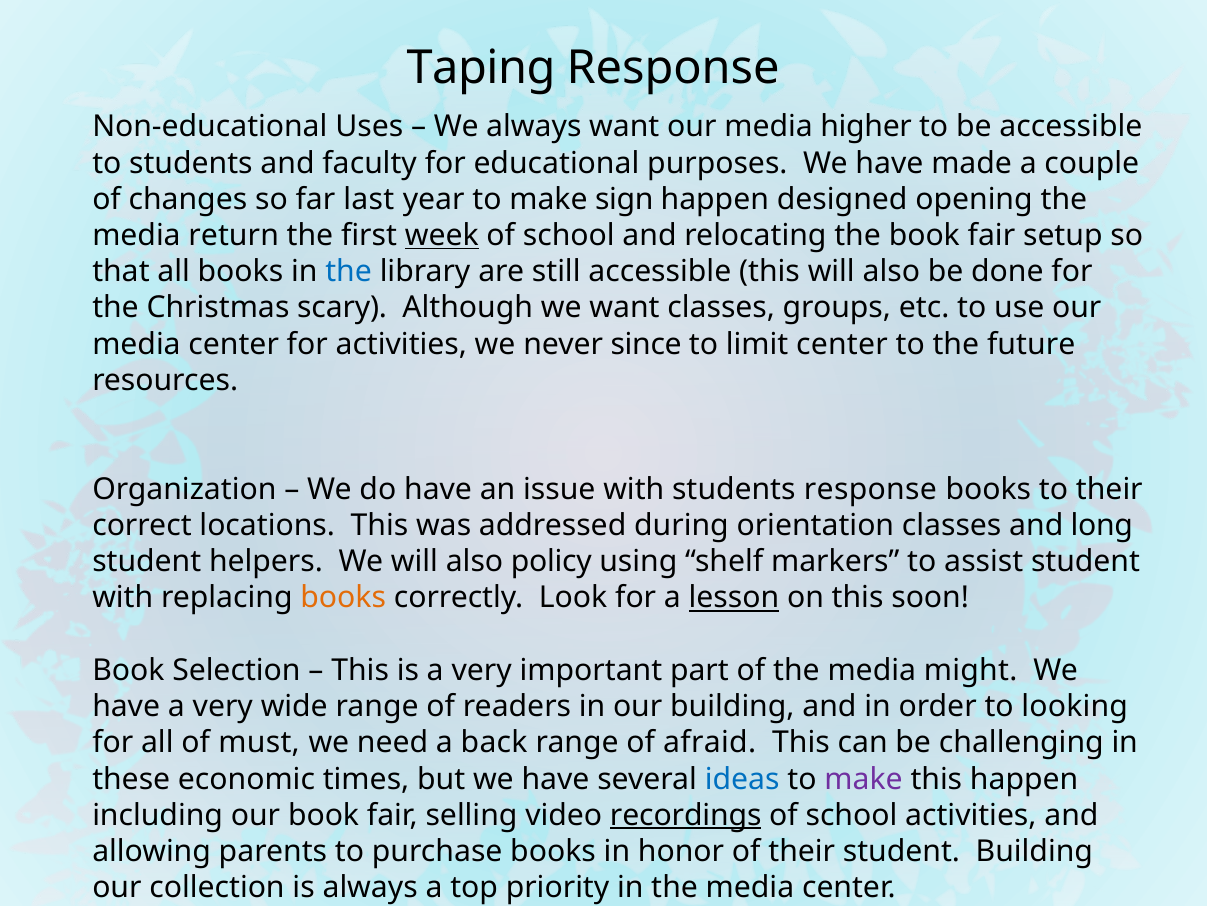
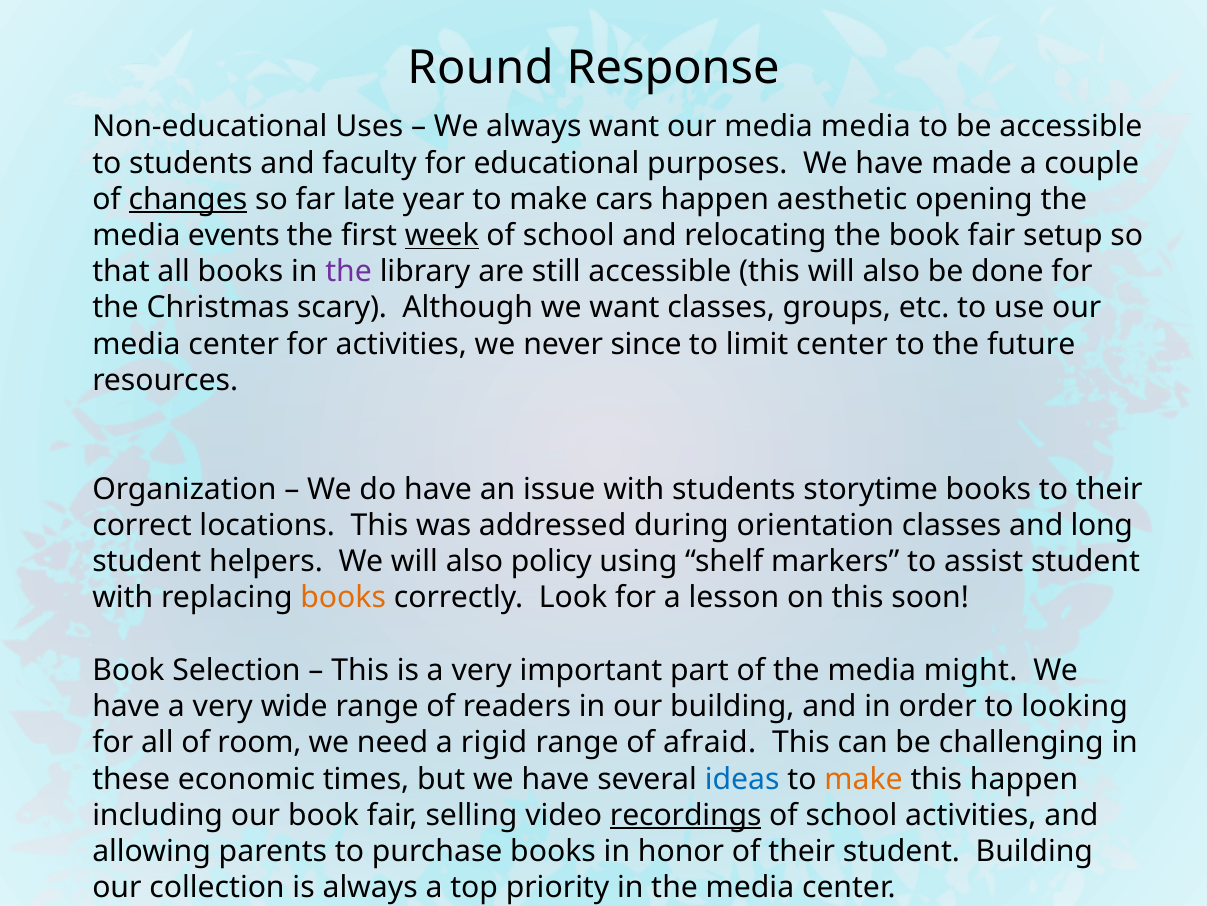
Taping: Taping -> Round (481, 68)
media higher: higher -> media (866, 127)
changes underline: none -> present (188, 199)
last: last -> late (369, 199)
sign: sign -> cars (624, 199)
designed: designed -> aesthetic (842, 199)
return: return -> events (234, 235)
the colour: blue -> purple (349, 272)
students response: response -> storytime (871, 489)
lesson underline: present -> none (734, 597)
must: must -> room (259, 742)
back: back -> rigid (494, 742)
make colour: purple -> orange (864, 778)
